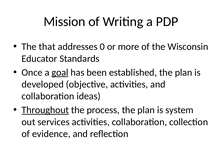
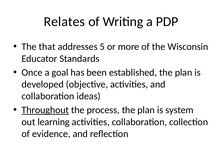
Mission: Mission -> Relates (64, 21)
0: 0 -> 5 (102, 47)
goal underline: present -> none (60, 72)
services: services -> learning (54, 122)
